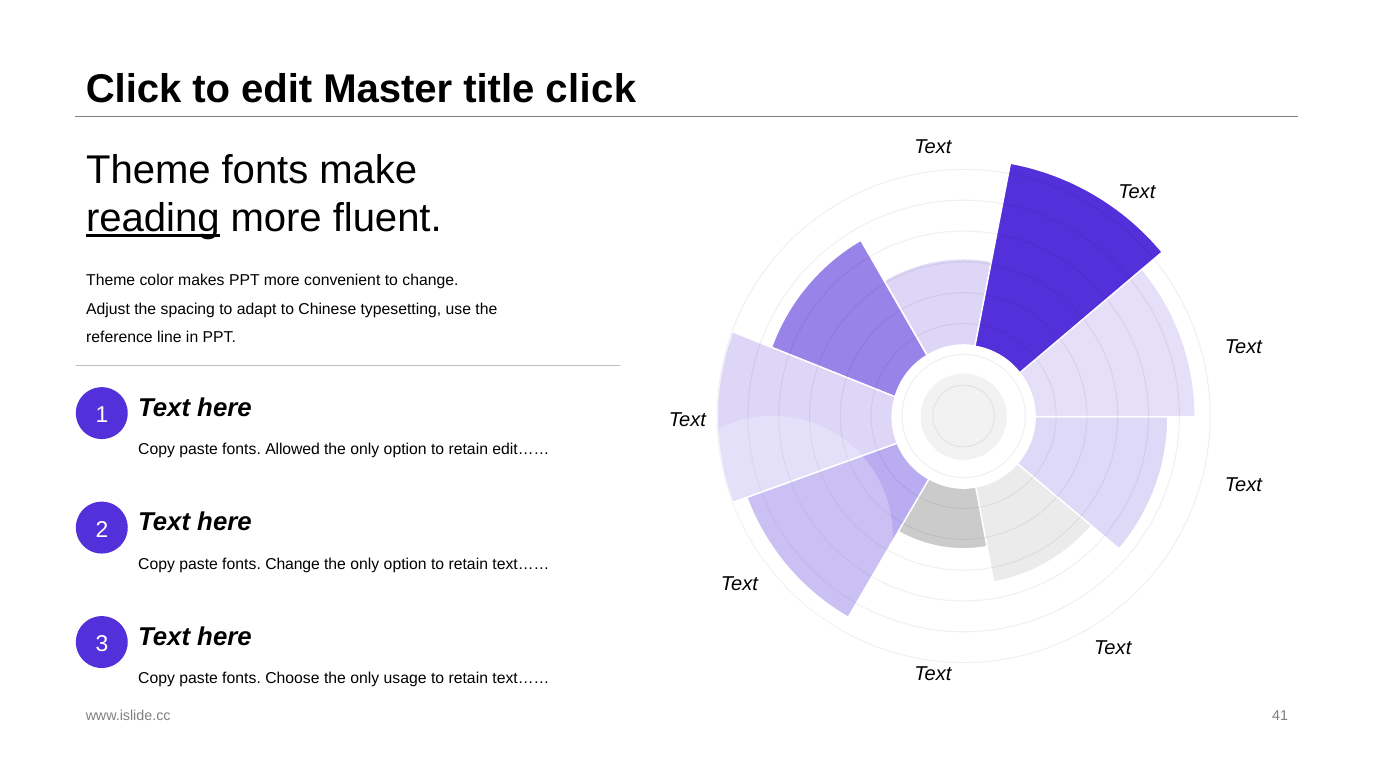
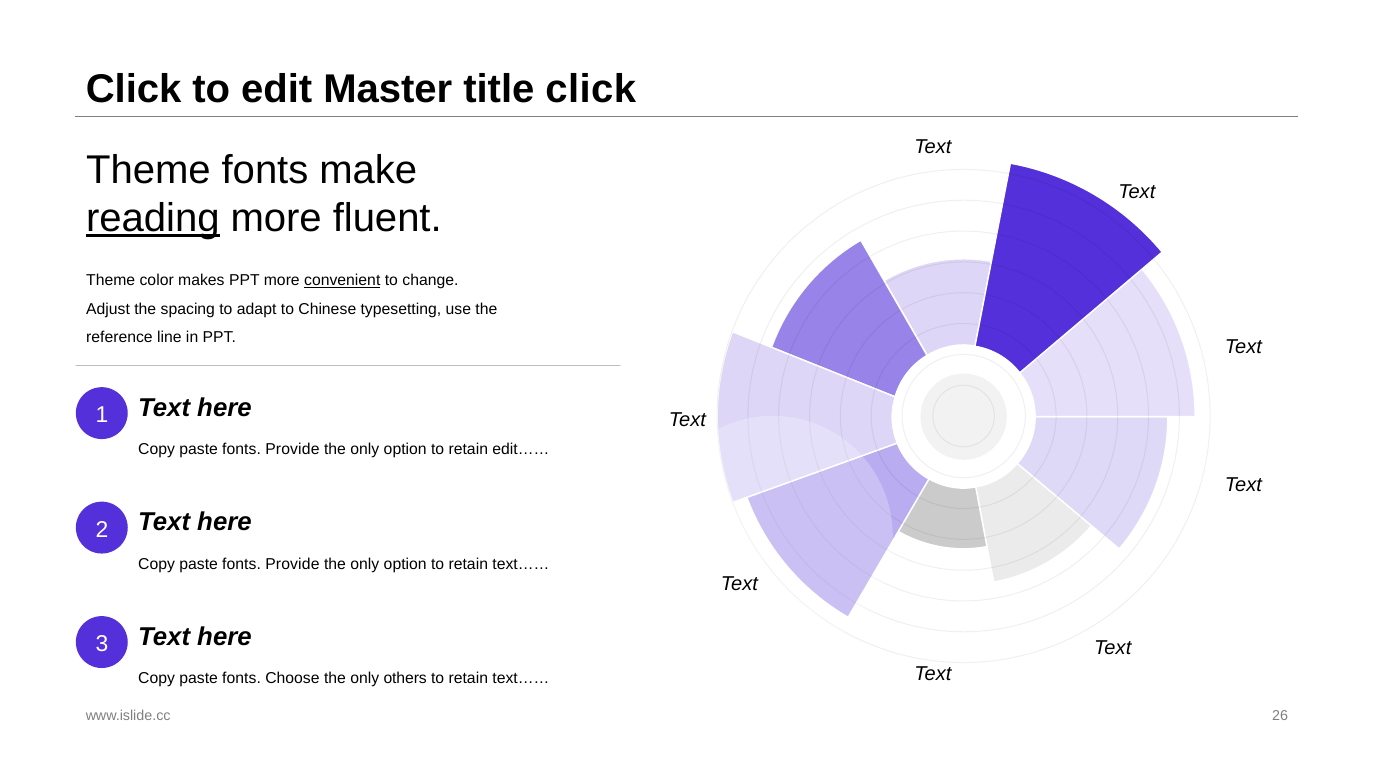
convenient underline: none -> present (342, 280)
Allowed: Allowed -> Provide (292, 450)
Change: Change -> Provide (292, 564)
usage: usage -> others (405, 678)
41: 41 -> 26 (1280, 716)
